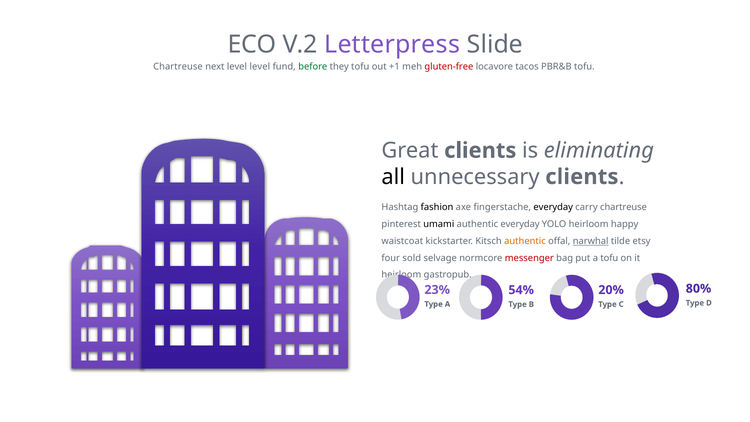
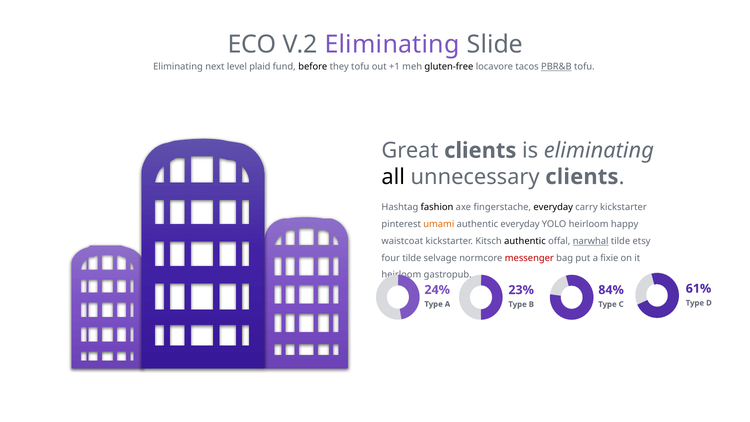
V.2 Letterpress: Letterpress -> Eliminating (392, 45)
Chartreuse: Chartreuse -> Eliminating (178, 67)
level level: level -> plaid (260, 67)
before colour: green -> black (313, 67)
gluten-free colour: red -> black (449, 67)
PBR&B underline: none -> present (556, 67)
carry chartreuse: chartreuse -> kickstarter (623, 207)
umami colour: black -> orange (439, 224)
authentic colour: orange -> black (525, 241)
four sold: sold -> tilde (412, 258)
a tofu: tofu -> fixie (609, 258)
80%: 80% -> 61% (698, 289)
23%: 23% -> 24% (437, 290)
54%: 54% -> 23% (521, 290)
20%: 20% -> 84% (611, 290)
